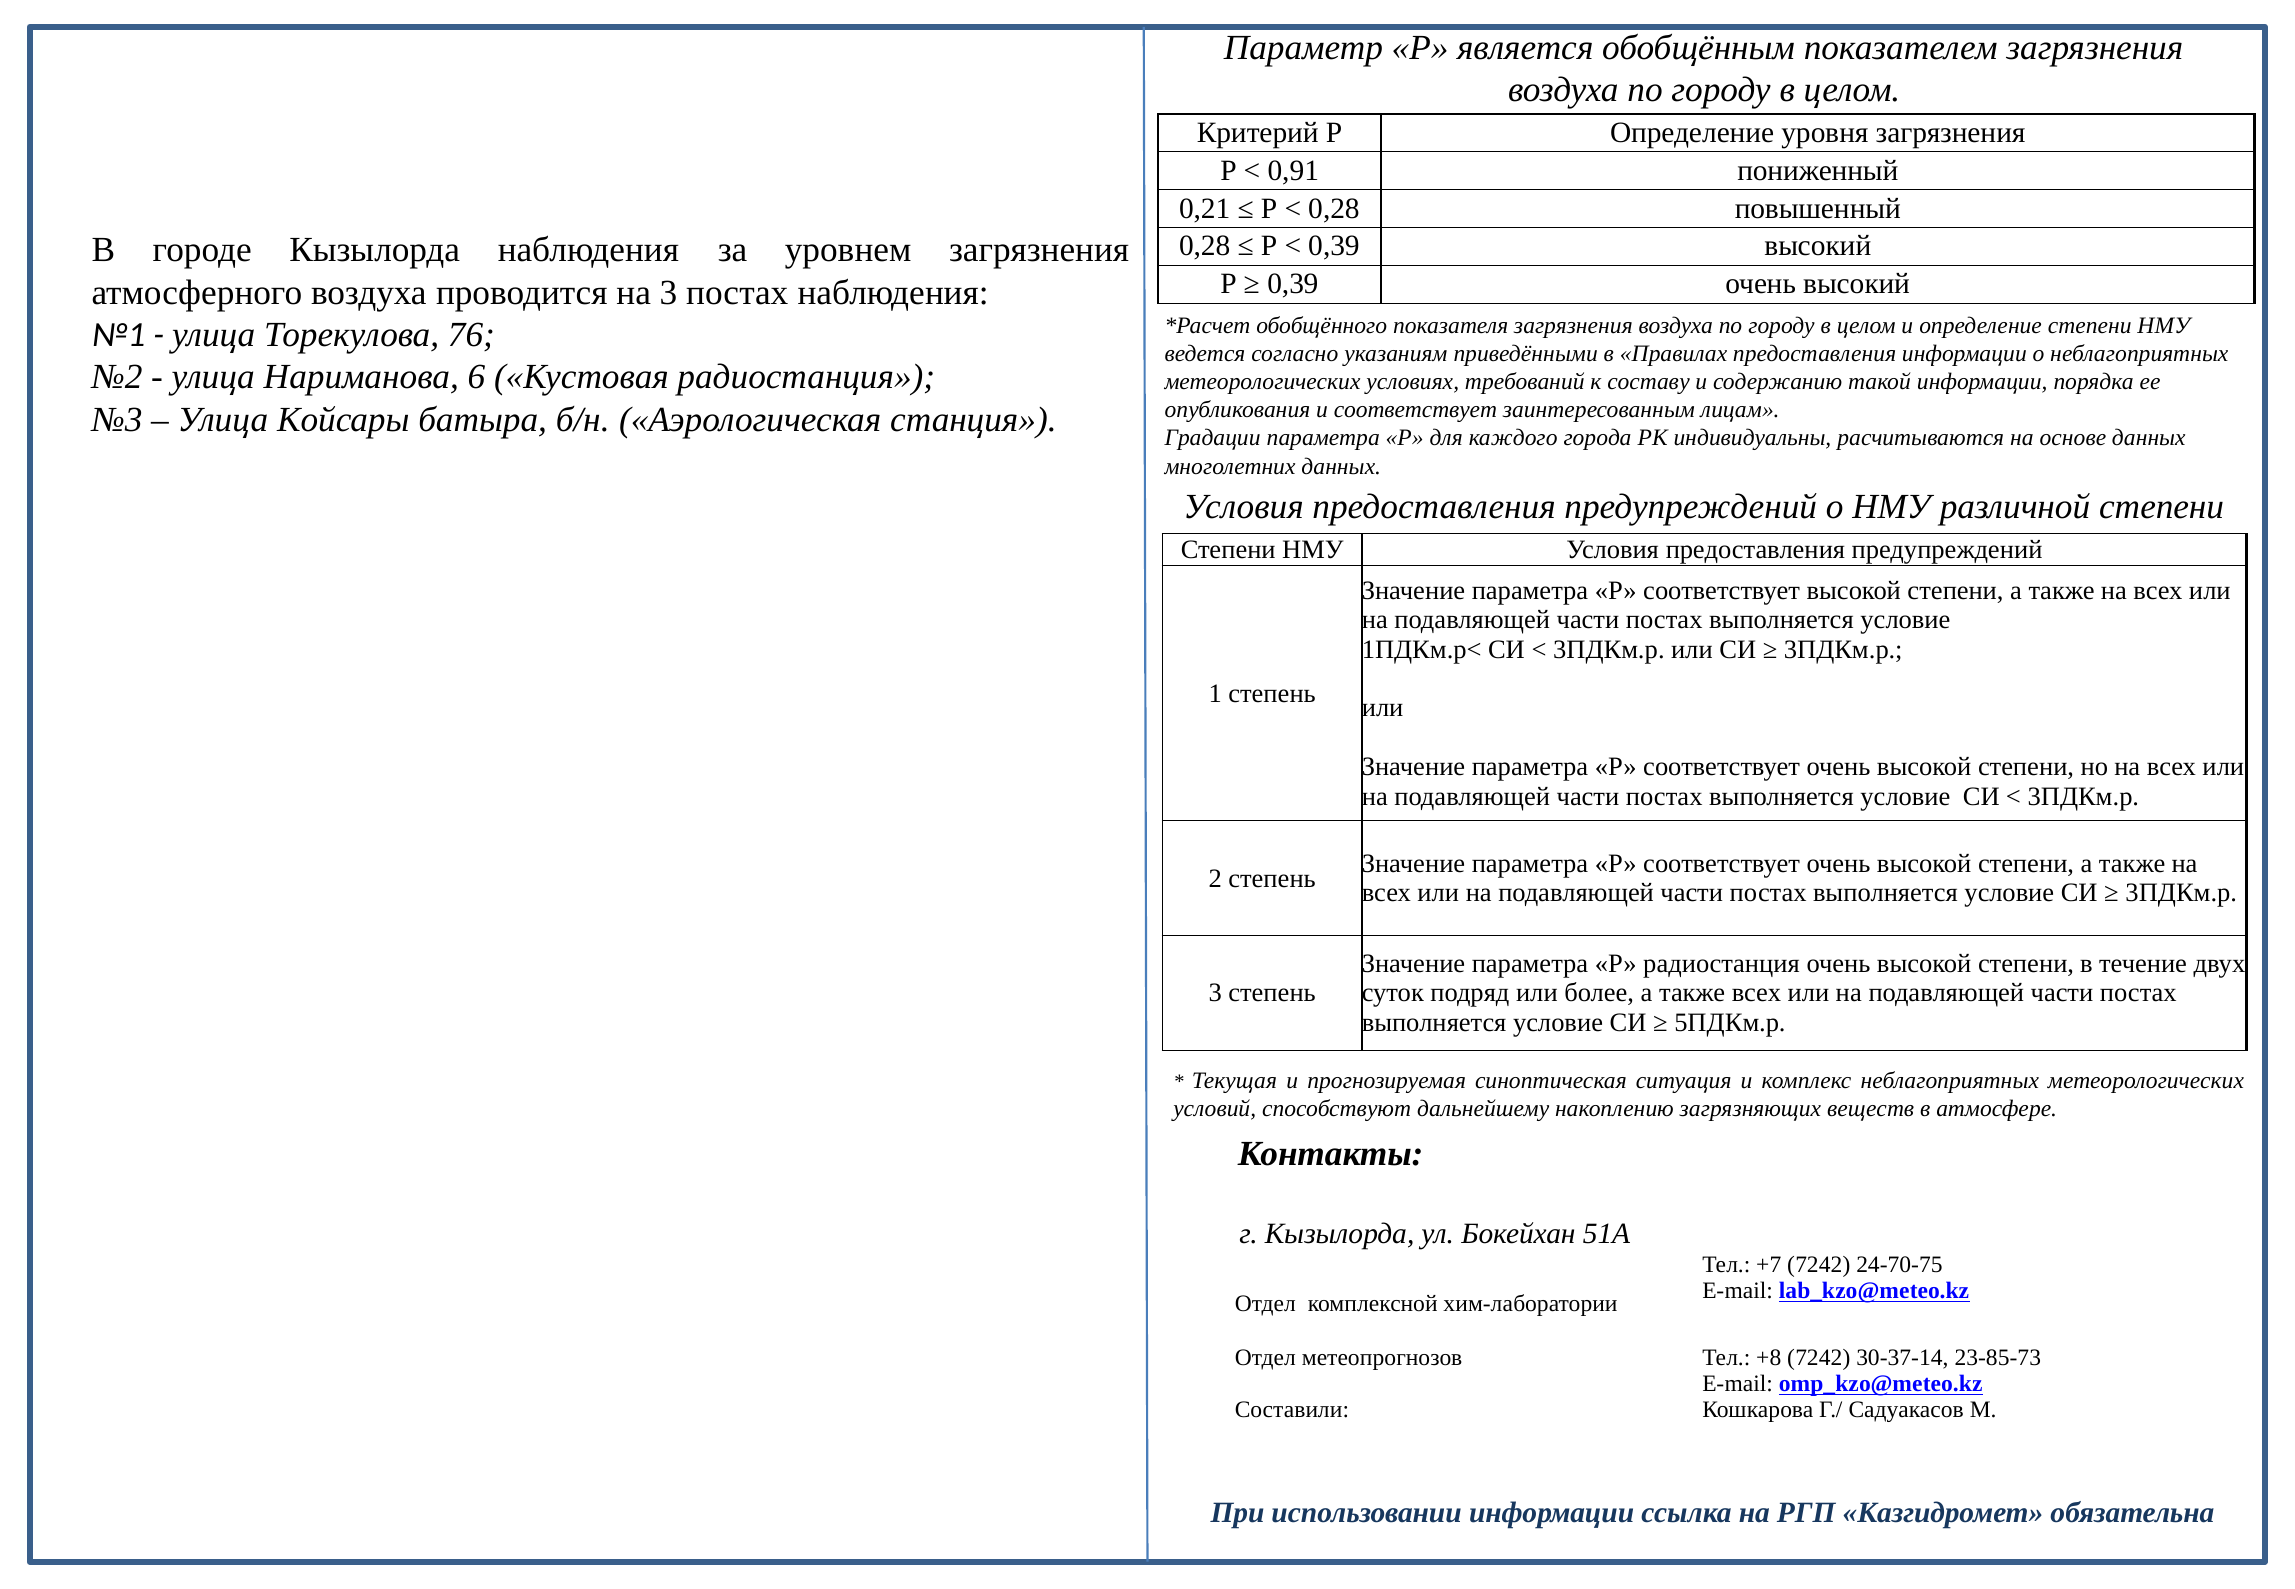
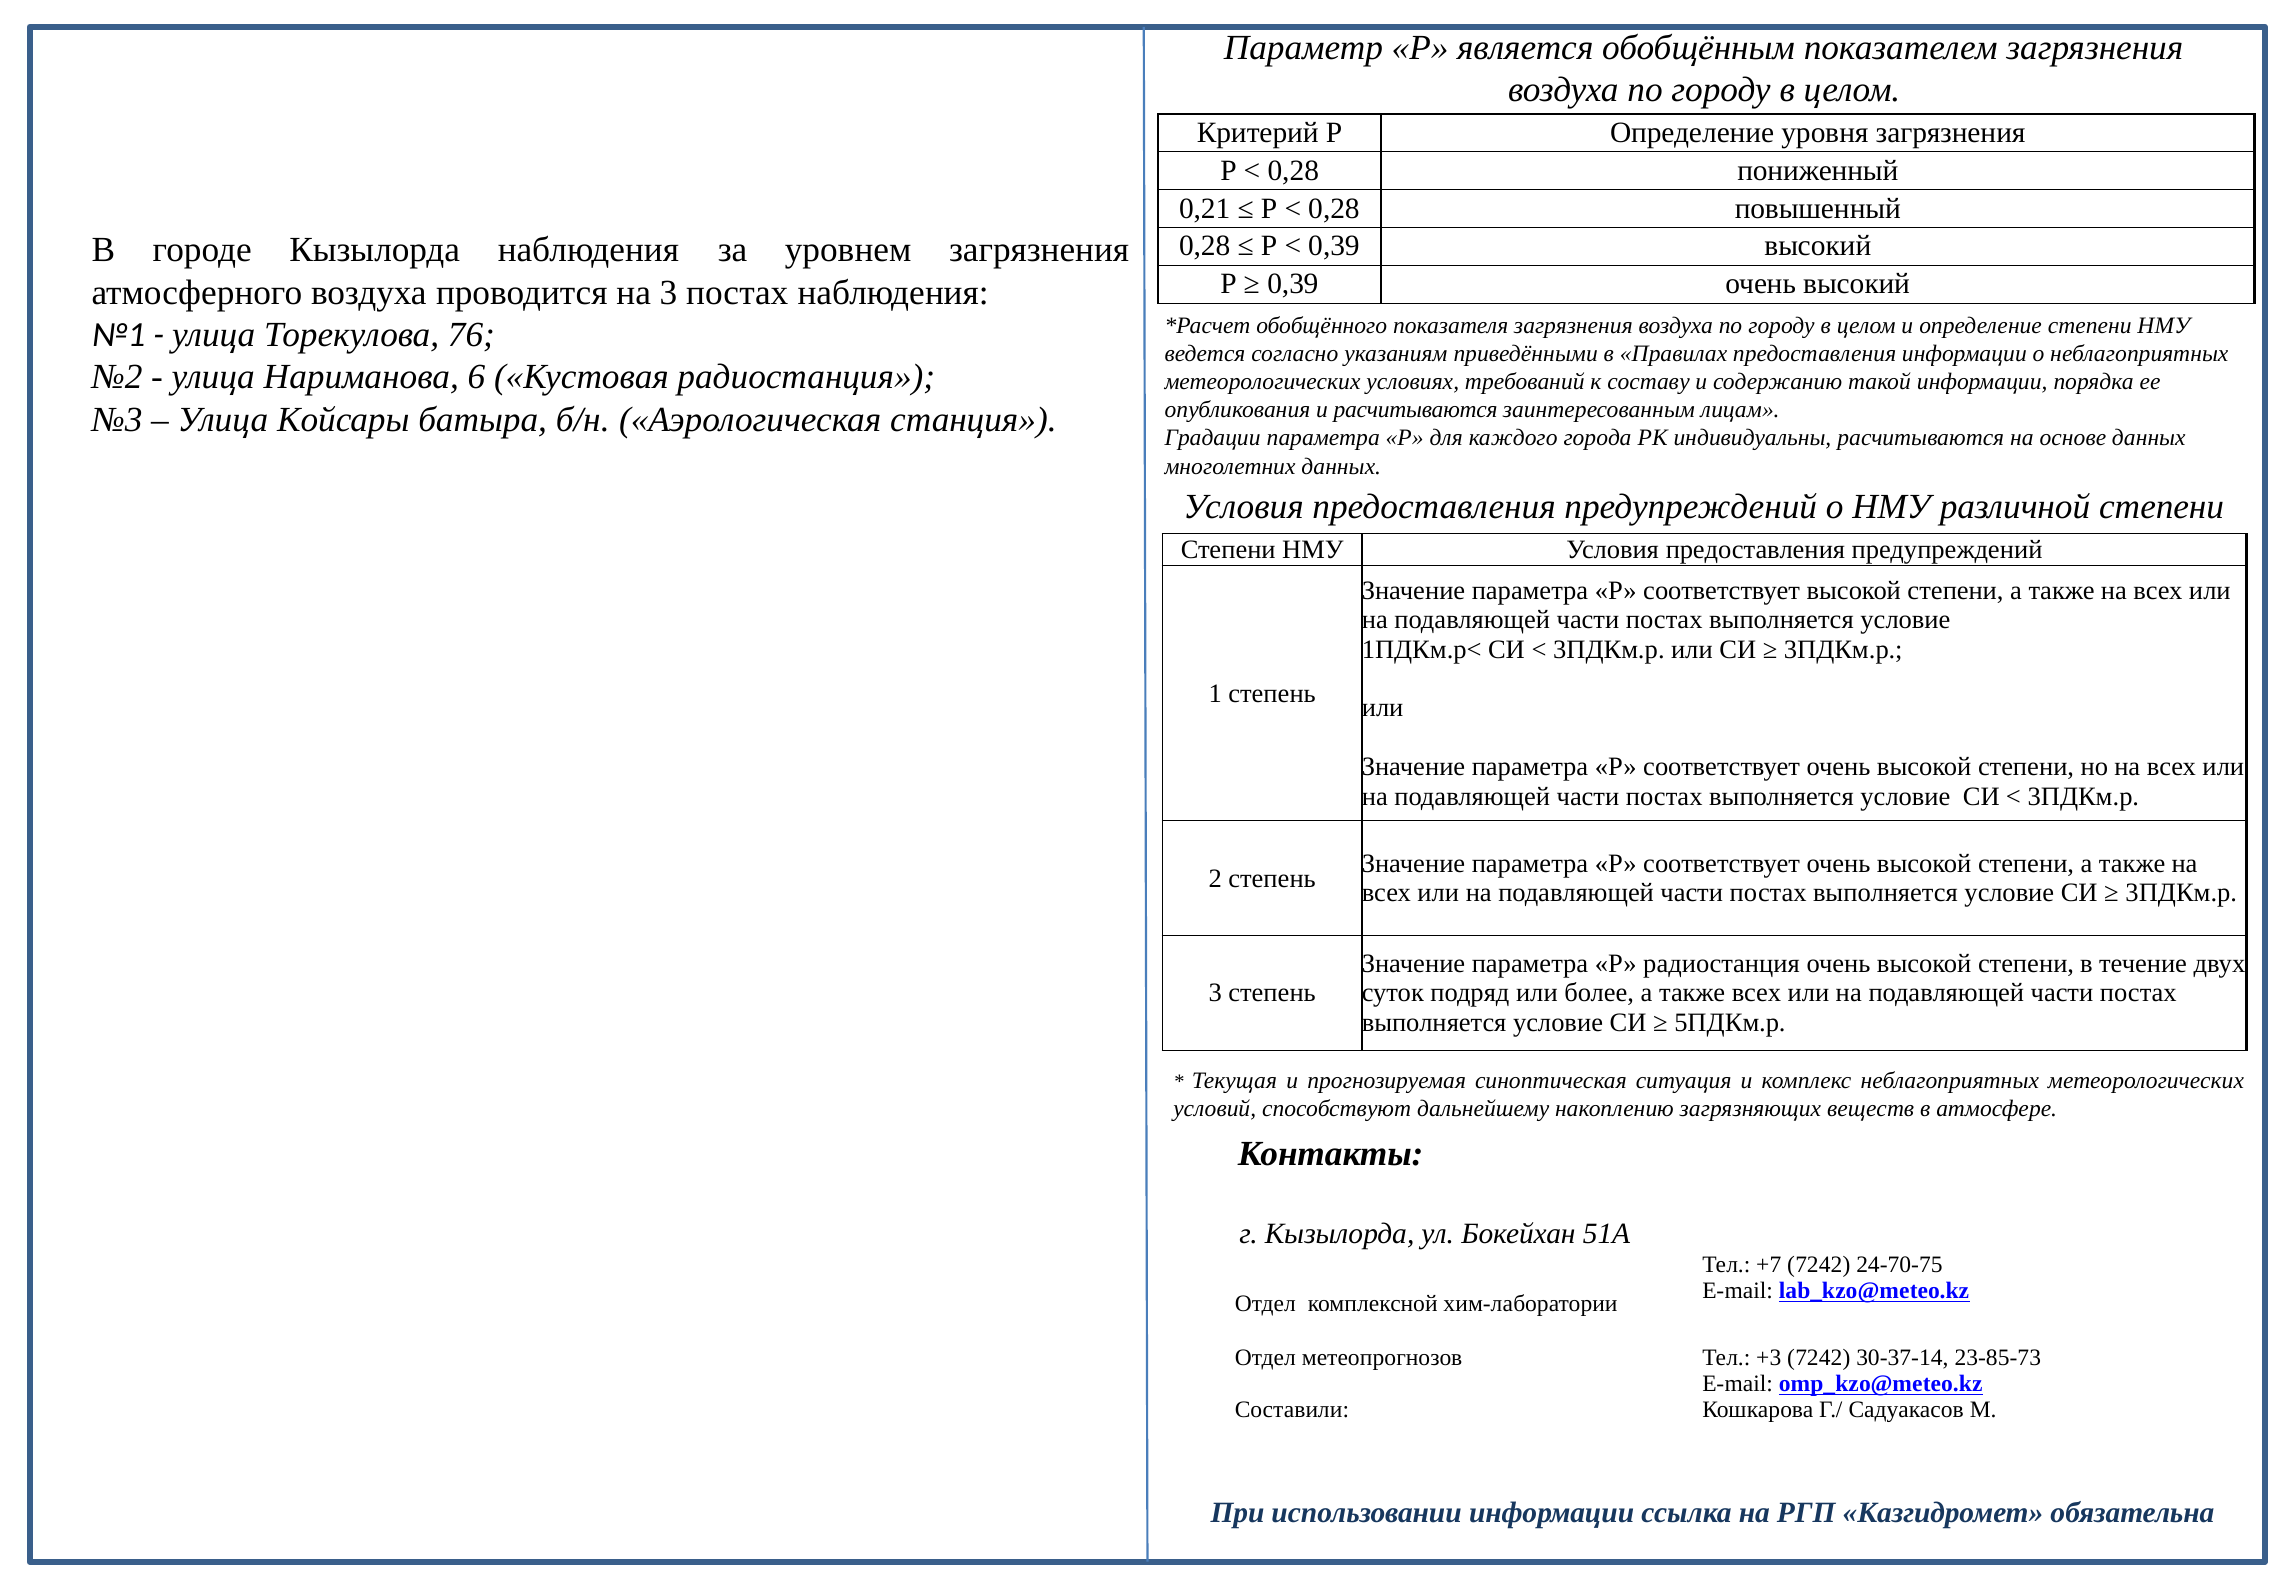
0,91: 0,91 -> 0,28 (1293, 170)
и соответствует: соответствует -> расчитываются (1416, 410)
+8: +8 -> +3 (1769, 1358)
